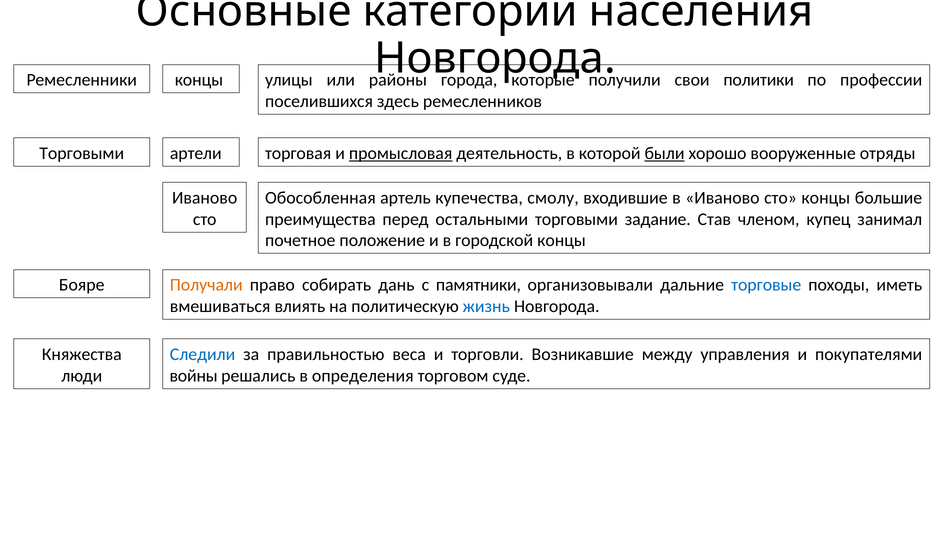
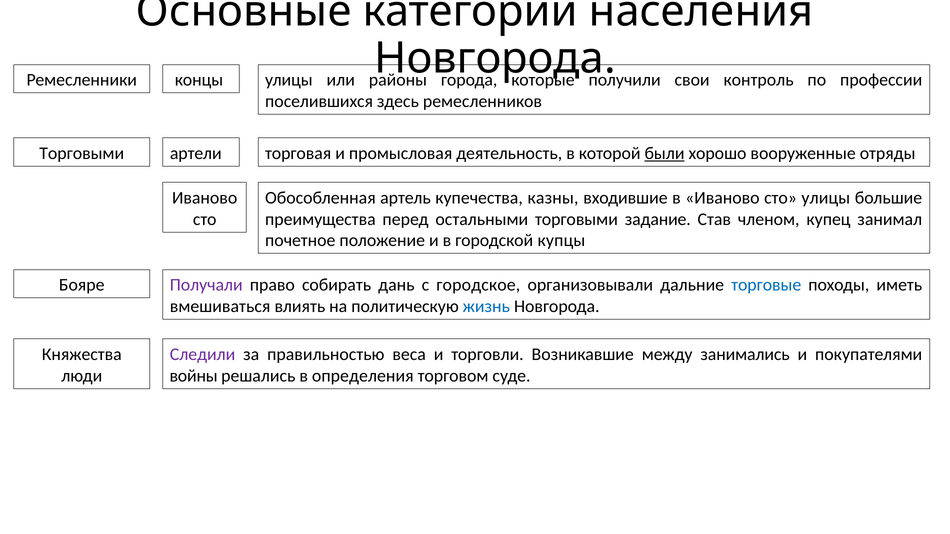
политики: политики -> контроль (759, 80)
промысловая underline: present -> none (401, 153)
смолу: смолу -> казны (553, 198)
сто концы: концы -> улицы (826, 198)
городской концы: концы -> купцы (561, 241)
Получали colour: orange -> purple (206, 285)
памятники: памятники -> городское (478, 285)
Следили colour: blue -> purple (203, 355)
управления: управления -> занимались (745, 355)
